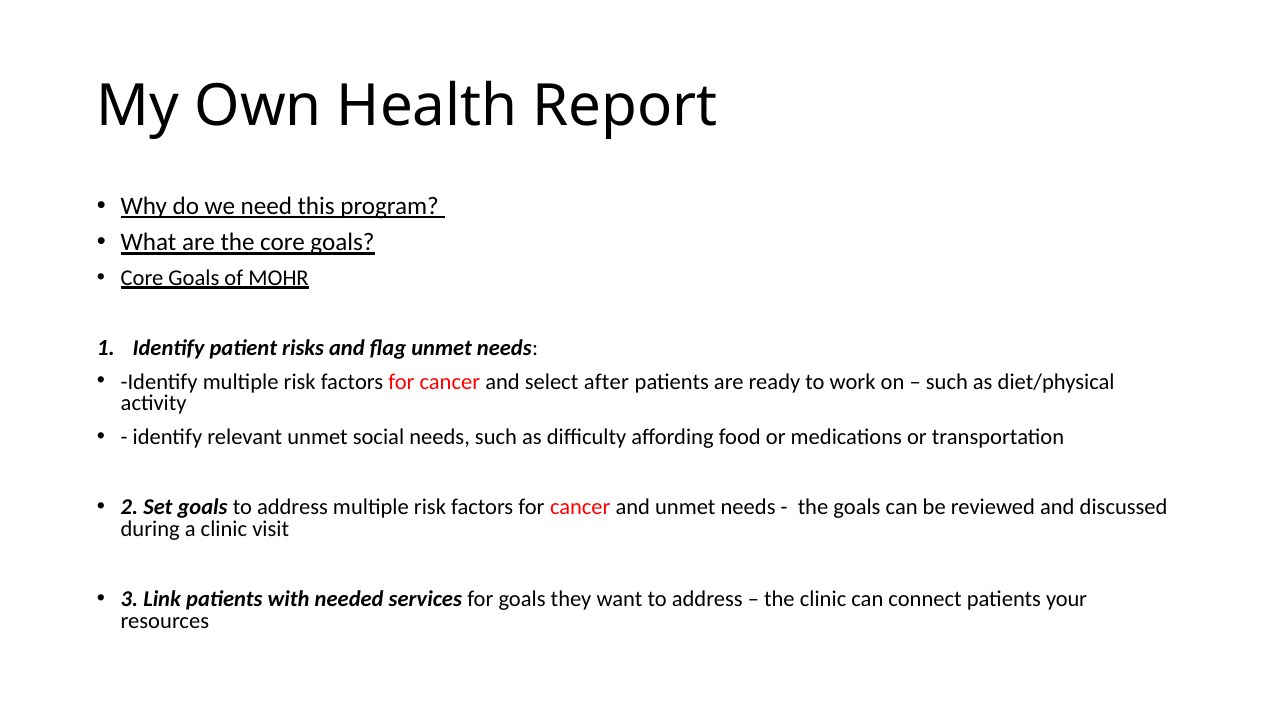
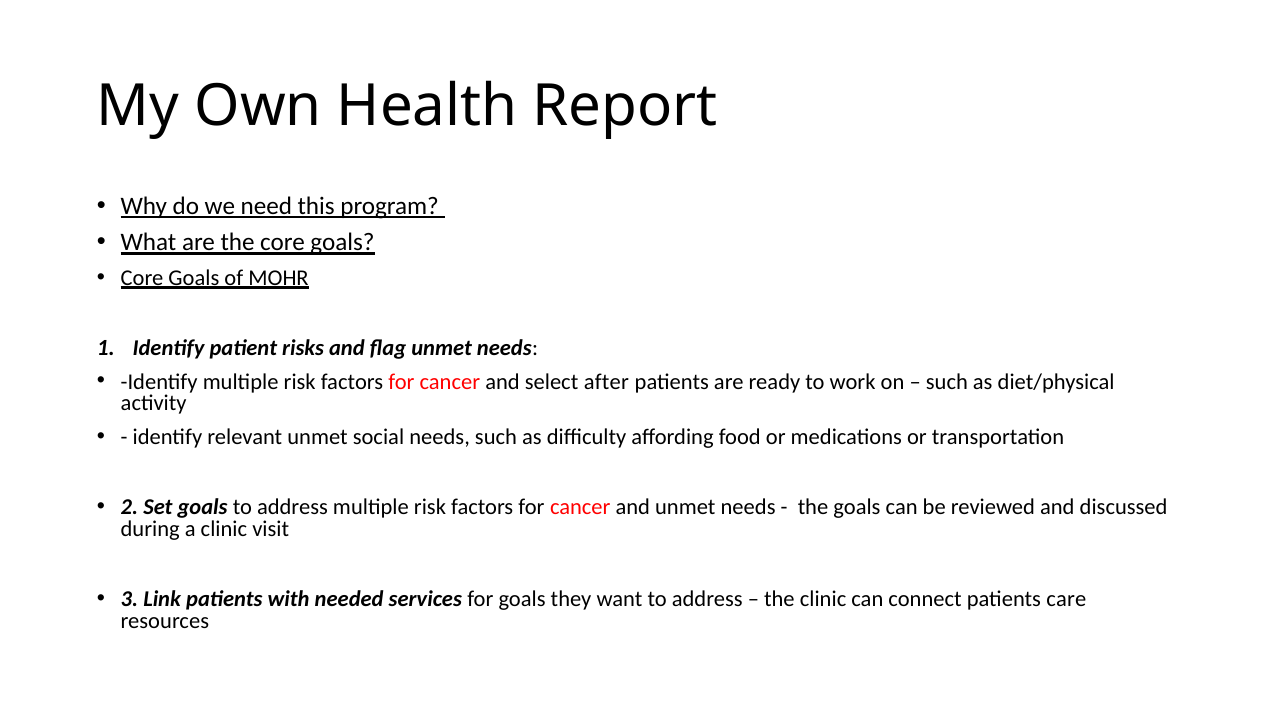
your: your -> care (1066, 599)
